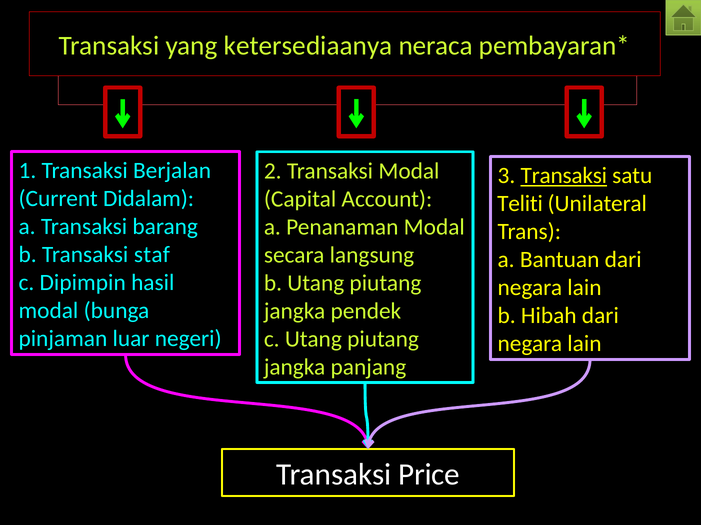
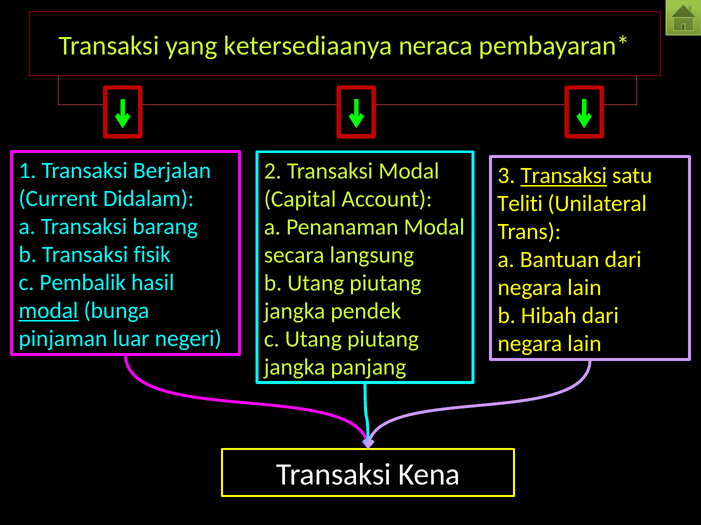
staf: staf -> fisik (152, 255)
Dipimpin: Dipimpin -> Pembalik (83, 283)
modal underline: none -> present (48, 311)
Price: Price -> Kena (429, 475)
